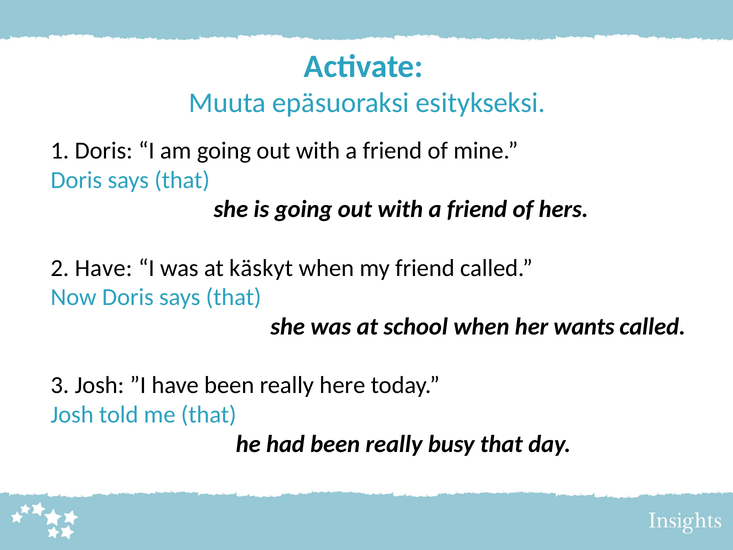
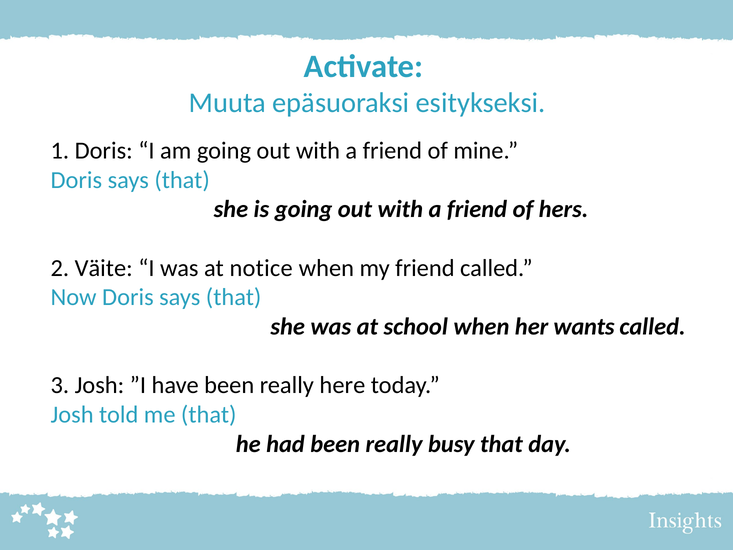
2 Have: Have -> Väite (104, 268)
käskyt: käskyt -> notice (261, 268)
